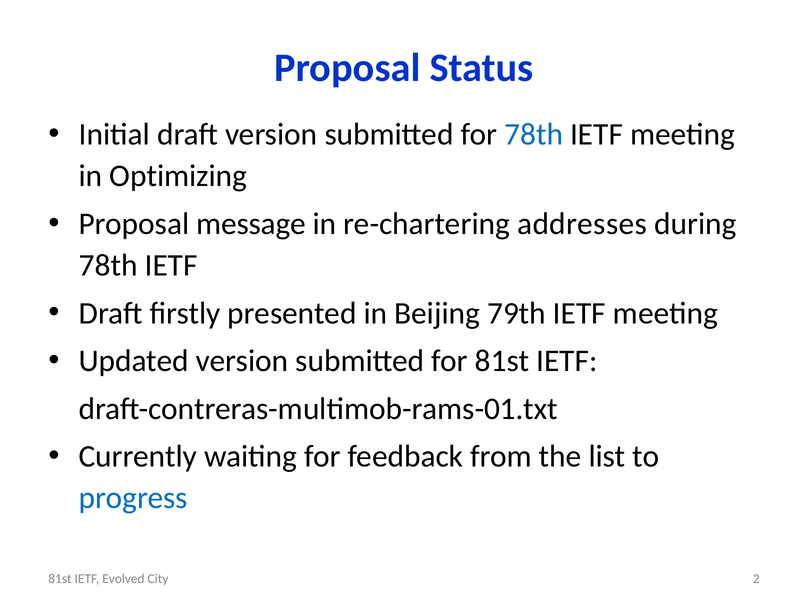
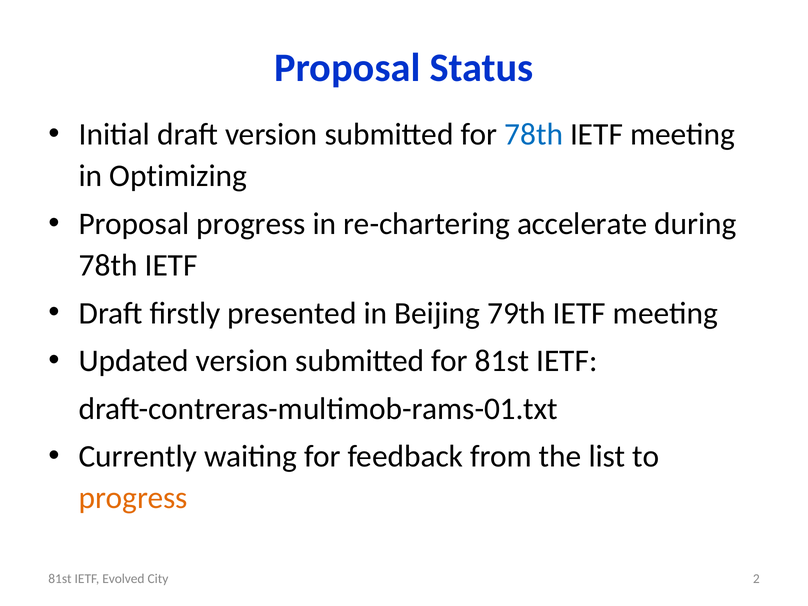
Proposal message: message -> progress (251, 224)
addresses: addresses -> accelerate (582, 224)
progress colour: blue -> orange (133, 498)
